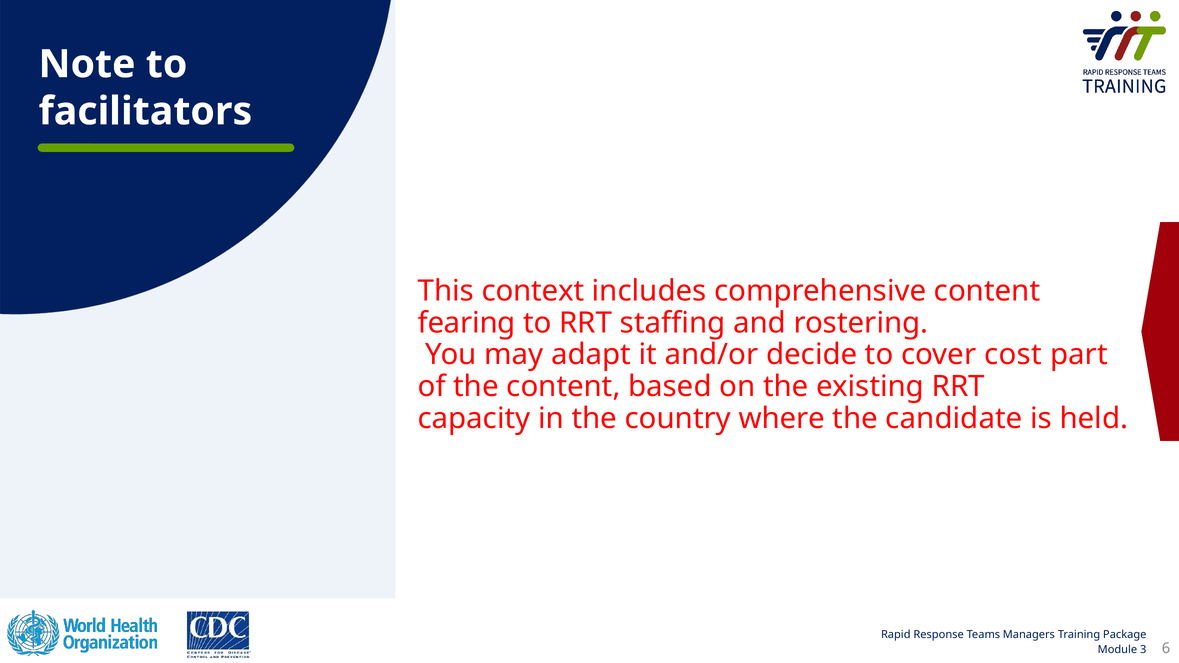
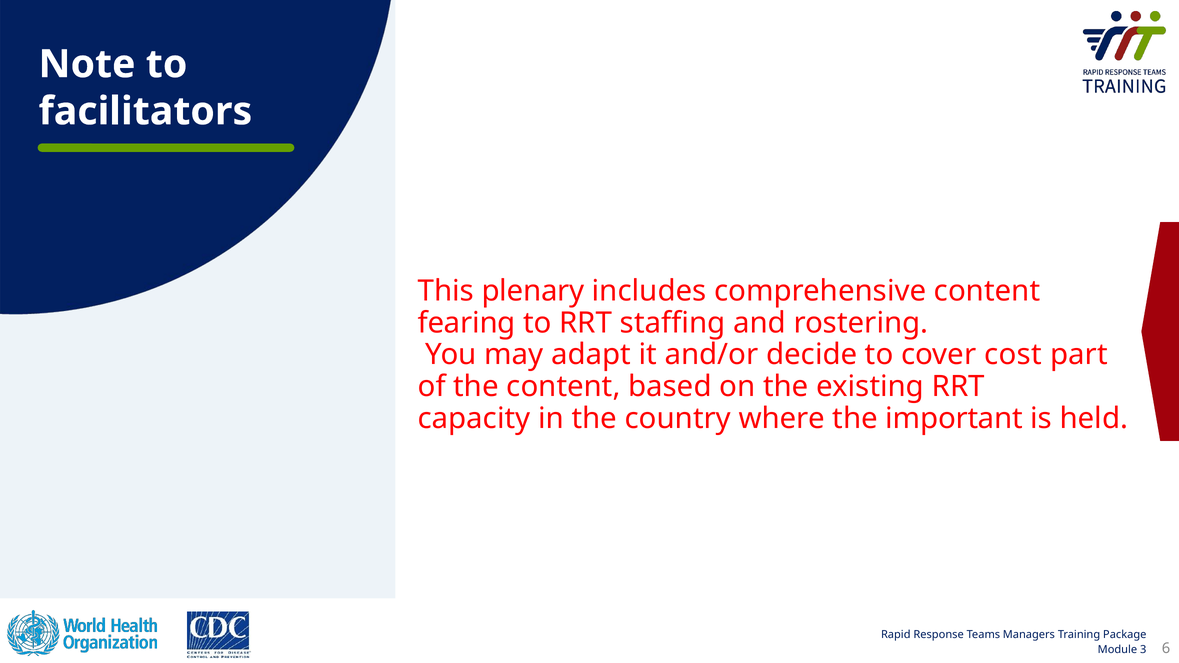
context: context -> plenary (533, 291)
candidate: candidate -> important (954, 418)
